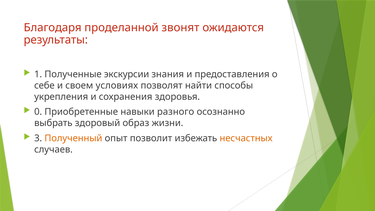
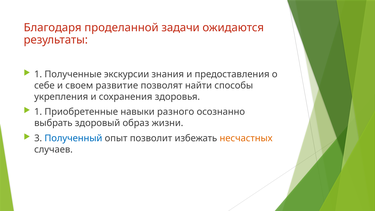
звонят: звонят -> задачи (181, 28)
условиях: условиях -> развитие (117, 85)
0: 0 -> 1 (38, 112)
Полученный colour: orange -> blue (73, 138)
